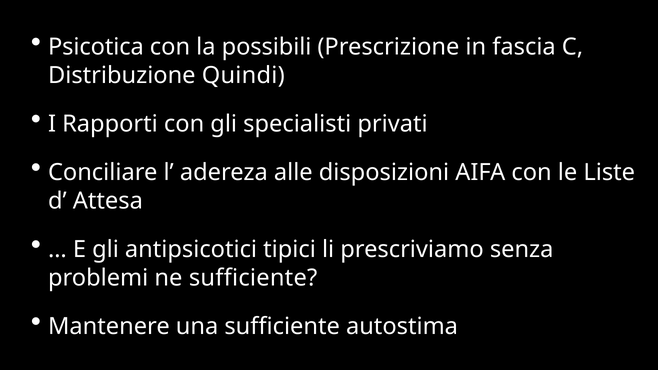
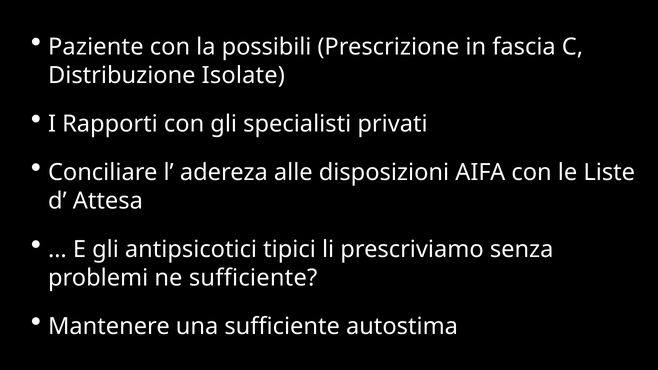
Psicotica: Psicotica -> Paziente (96, 47)
Quindi: Quindi -> Isolate (243, 75)
